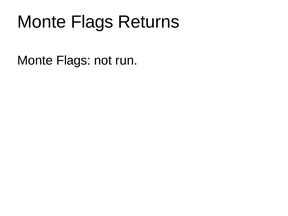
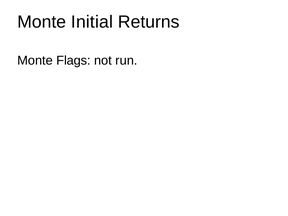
Flags: Flags -> Initial (92, 22)
